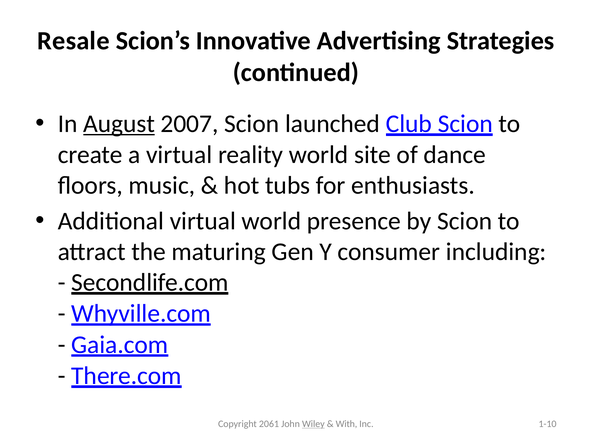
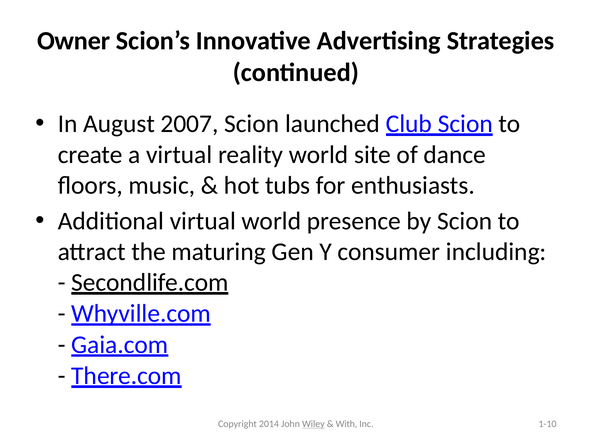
Resale: Resale -> Owner (74, 41)
August underline: present -> none (119, 124)
2061: 2061 -> 2014 (269, 424)
